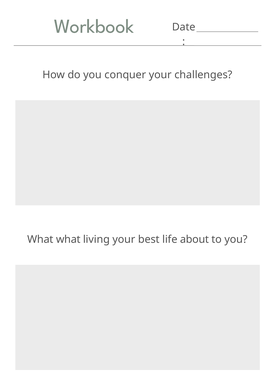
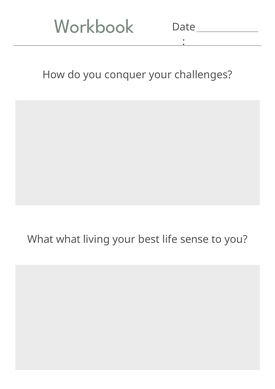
about: about -> sense (194, 240)
